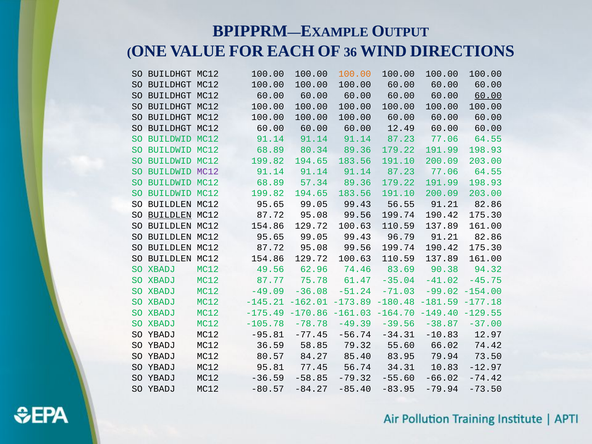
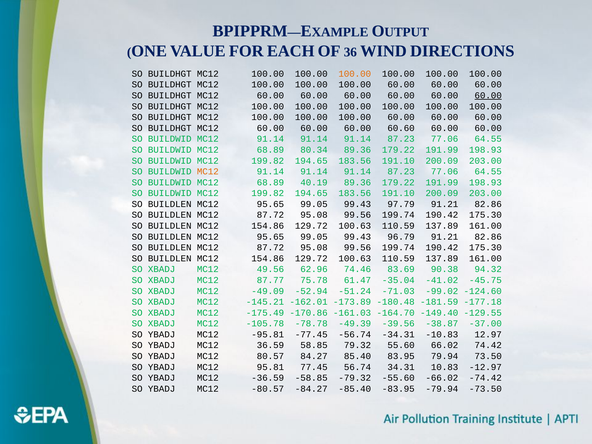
12.49: 12.49 -> 60.60 (401, 128)
MC12 colour: purple -> orange (208, 172)
57.34: 57.34 -> 40.19 (314, 182)
56.55: 56.55 -> 97.79 (401, 204)
BUILDLEN underline: present -> none (170, 215)
-36.08: -36.08 -> -52.94 (311, 291)
-154.00: -154.00 -> -124.60 (483, 291)
